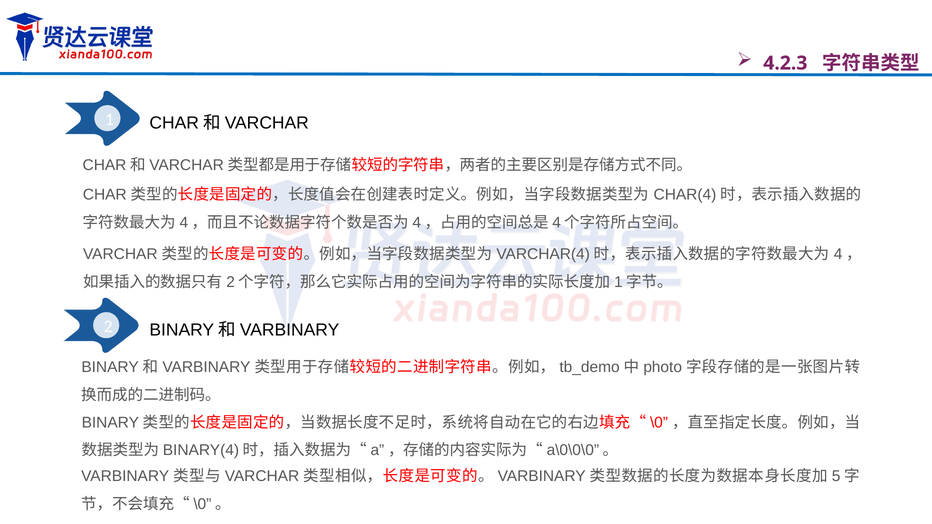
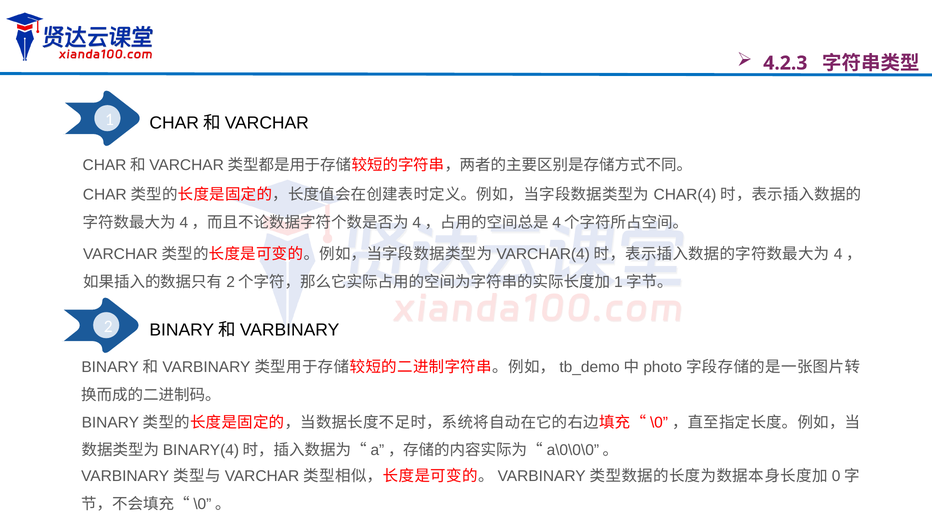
5: 5 -> 0 (836, 476)
